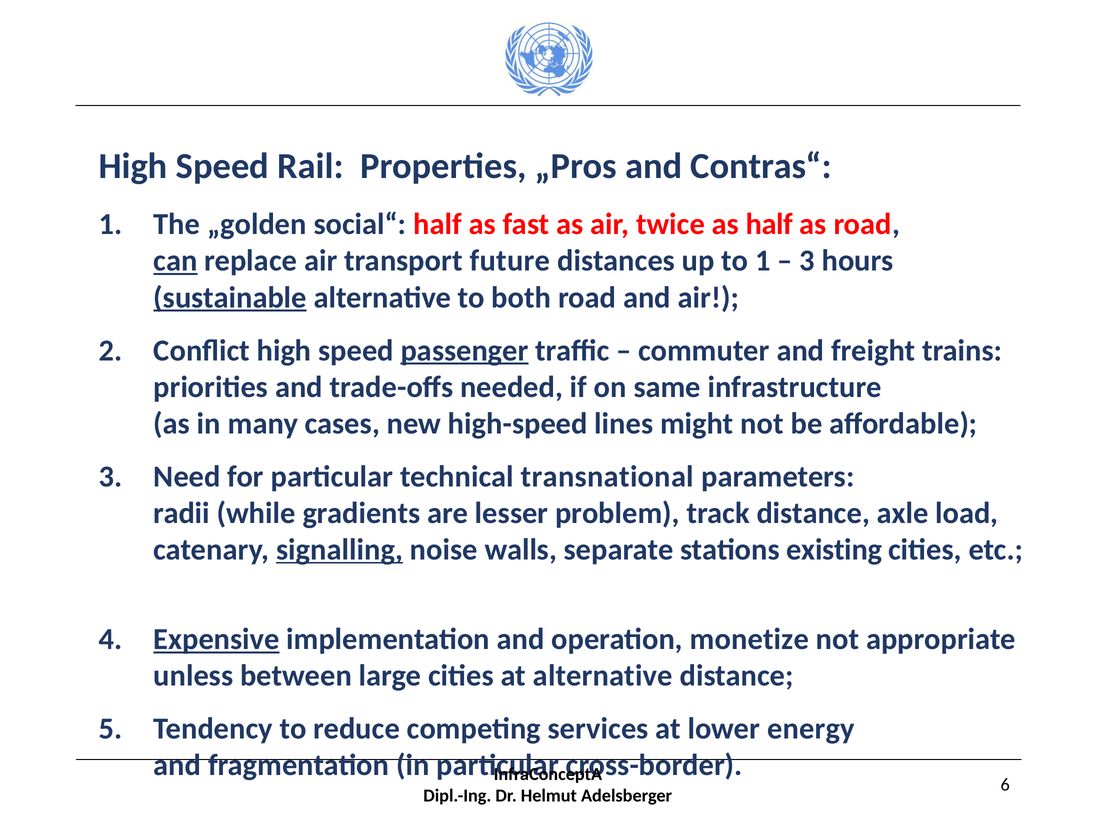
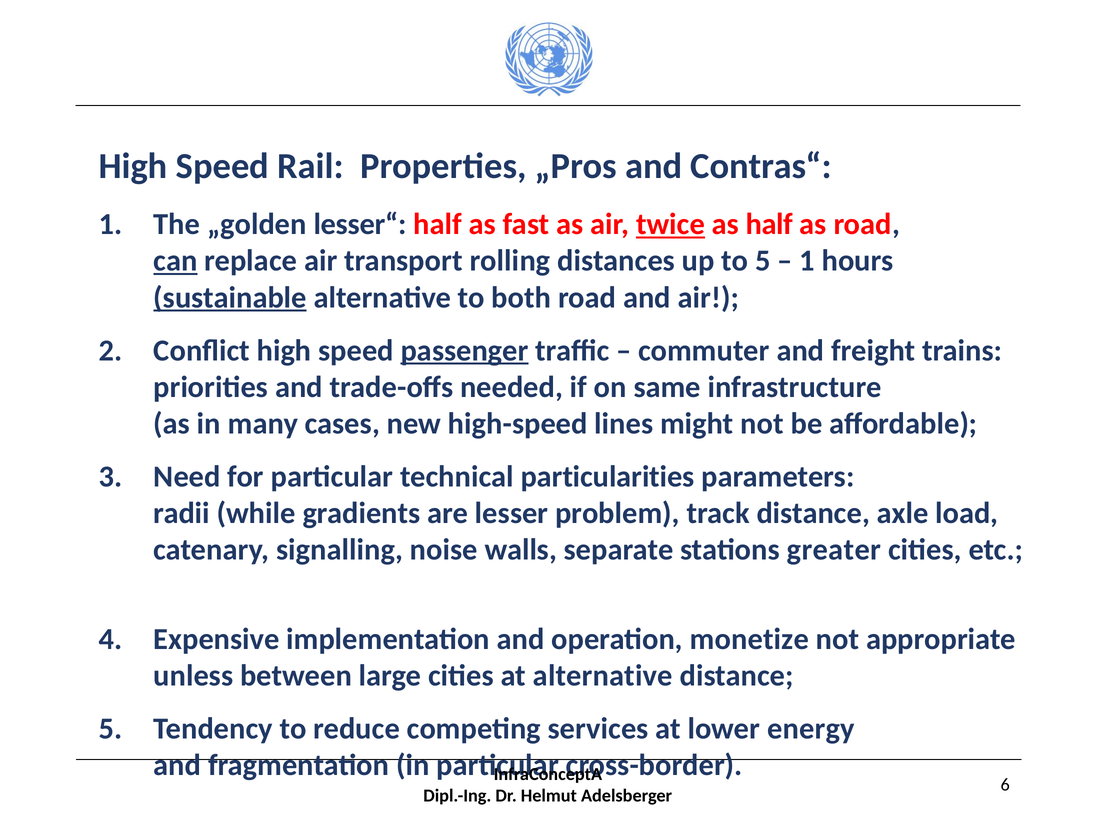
social“: social“ -> lesser“ (360, 224)
twice underline: none -> present (671, 224)
future: future -> rolling (510, 261)
to 1: 1 -> 5 (763, 261)
3: 3 -> 1 (807, 261)
transnational: transnational -> particularities (608, 477)
signalling underline: present -> none (339, 550)
existing: existing -> greater (834, 550)
Expensive underline: present -> none (216, 639)
